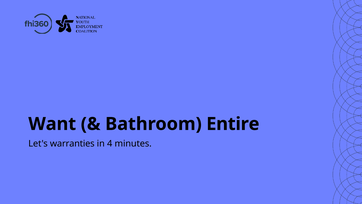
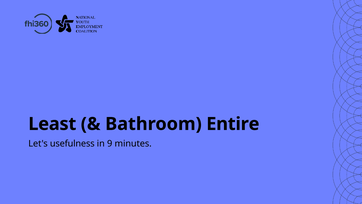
Want: Want -> Least (52, 124)
warranties: warranties -> usefulness (72, 143)
4: 4 -> 9 (110, 143)
